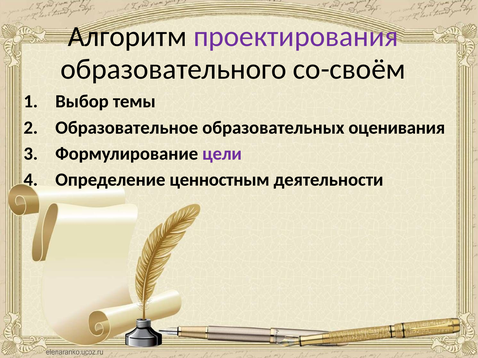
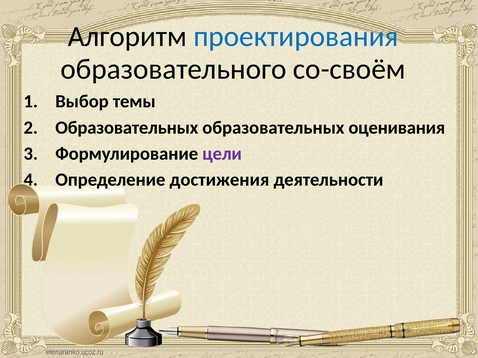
проектирования colour: purple -> blue (296, 37)
Образовательное: Образовательное -> Образовательных (127, 128)
ценностным: ценностным -> достижения (219, 180)
